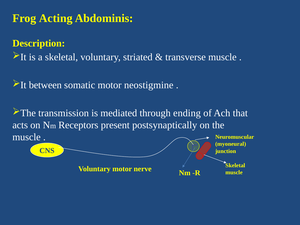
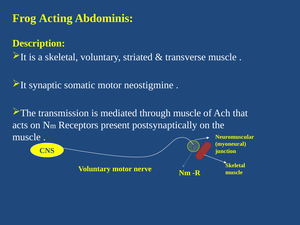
between: between -> synaptic (45, 85)
through ending: ending -> muscle (187, 113)
